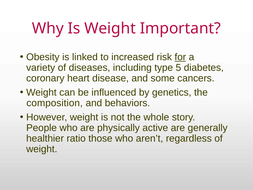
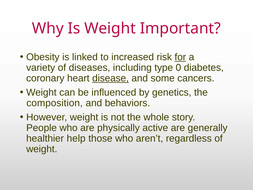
5: 5 -> 0 (178, 68)
disease underline: none -> present (111, 78)
ratio: ratio -> help (76, 138)
